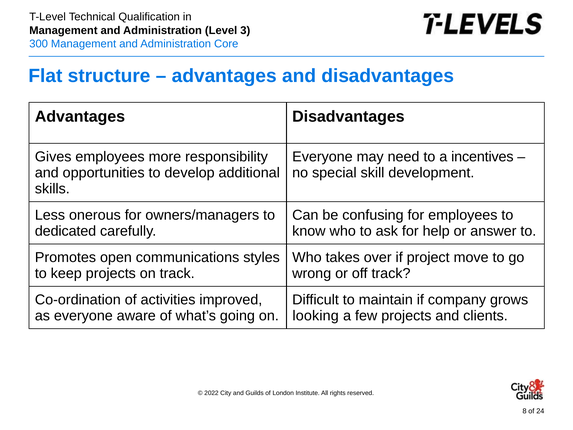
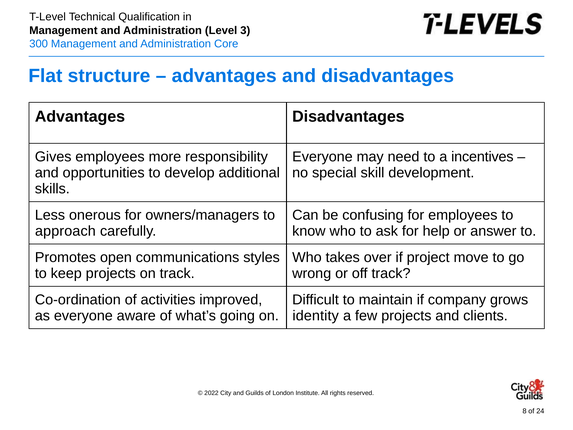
dedicated: dedicated -> approach (65, 231)
looking: looking -> identity (316, 316)
